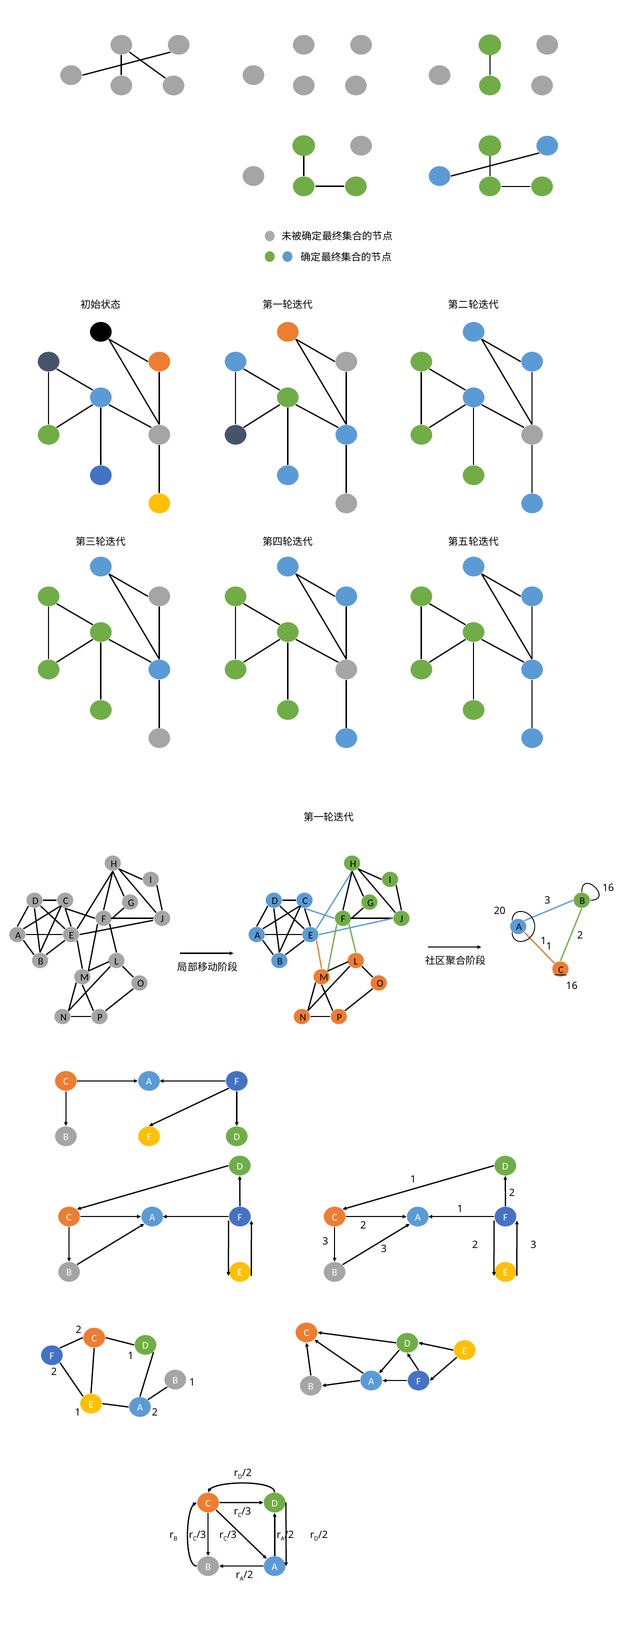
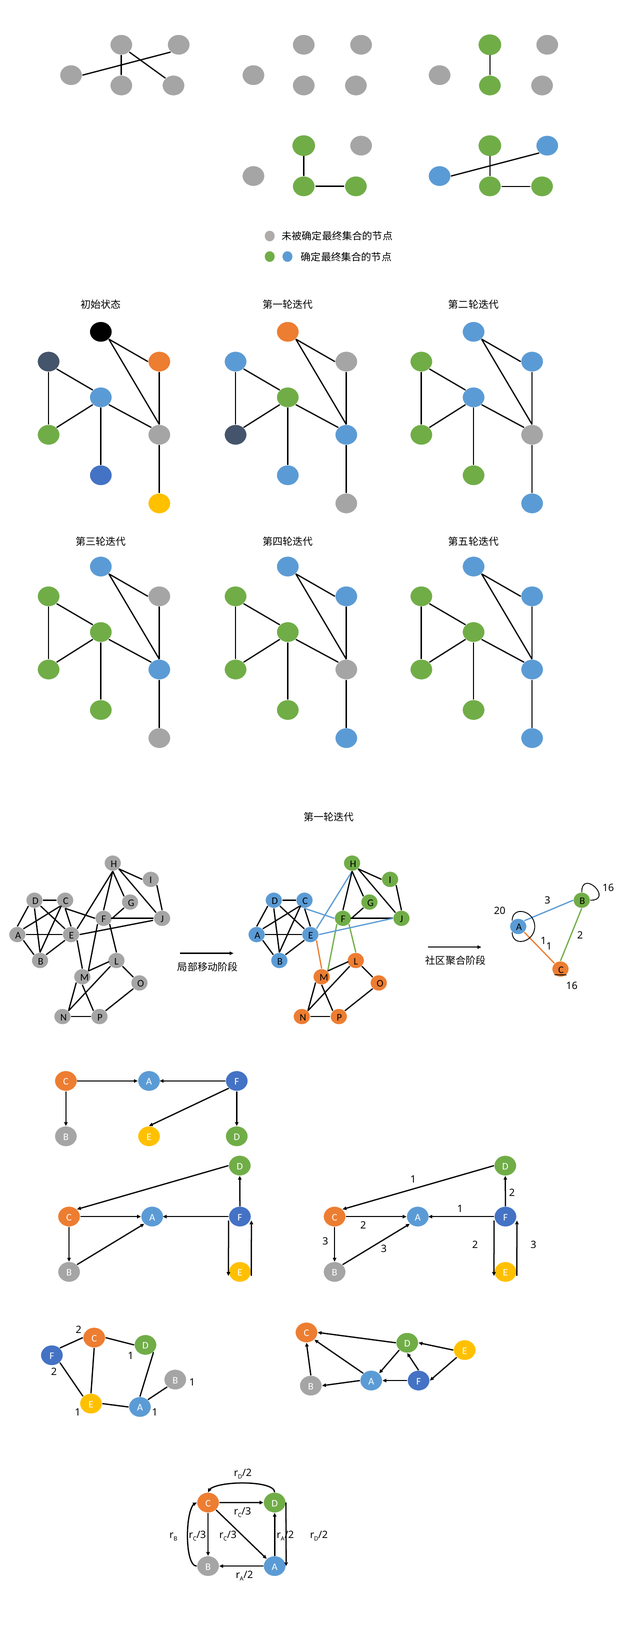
2: 2 -> 1 (155, 1412)
